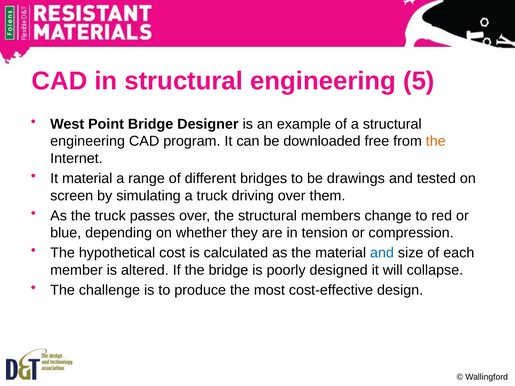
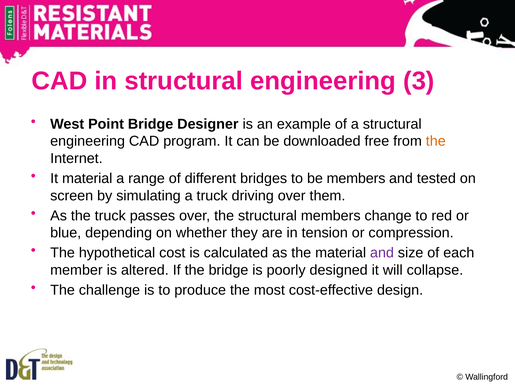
5: 5 -> 3 (419, 81)
be drawings: drawings -> members (356, 179)
and colour: blue -> purple (382, 253)
